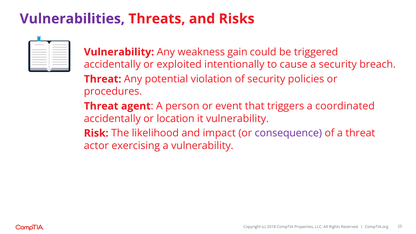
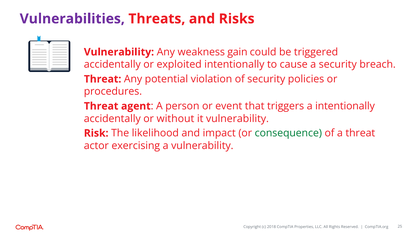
a coordinated: coordinated -> intentionally (345, 106)
location: location -> without (175, 119)
consequence colour: purple -> green (288, 133)
